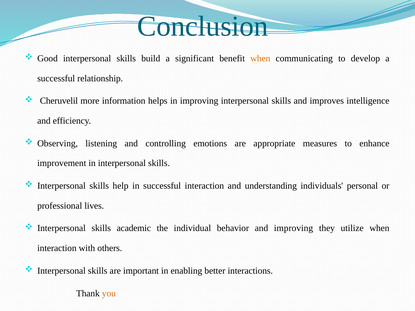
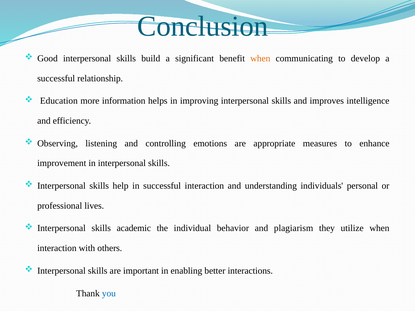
Cheruvelil: Cheruvelil -> Education (59, 101)
and improving: improving -> plagiarism (294, 228)
you colour: orange -> blue (109, 294)
